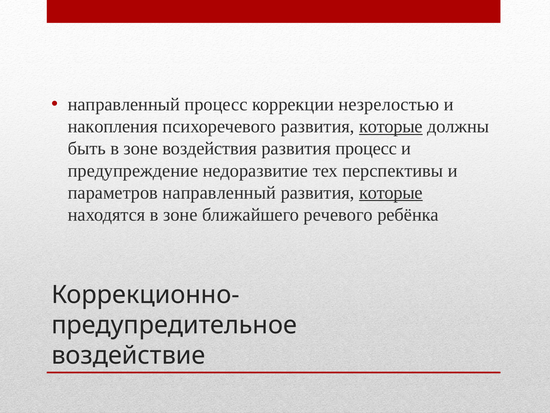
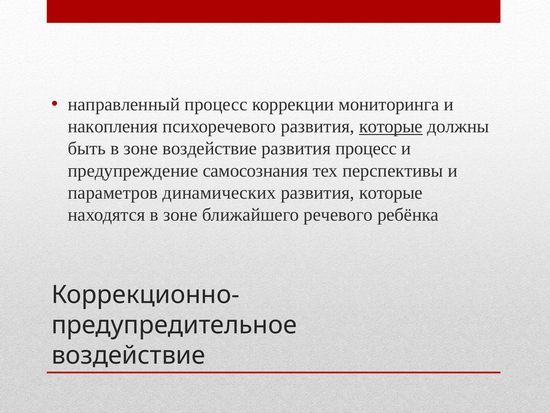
незрелостью: незрелостью -> мониторинга (389, 104)
зоне воздействия: воздействия -> воздействие (210, 148)
недоразвитие: недоразвитие -> самосознания (256, 170)
параметров направленный: направленный -> динамических (219, 192)
которые underline: present -> none (391, 192)
